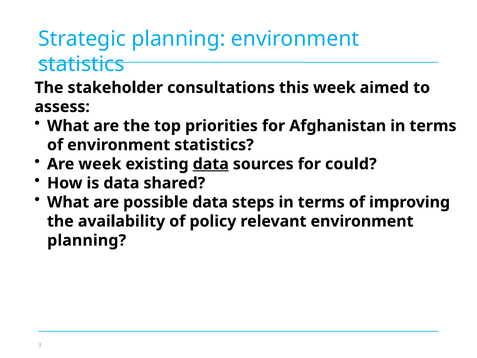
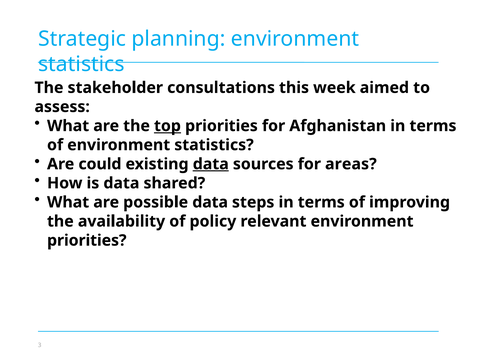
top underline: none -> present (167, 126)
Are week: week -> could (100, 164)
could: could -> areas (351, 164)
planning: planning -> priorities (87, 240)
